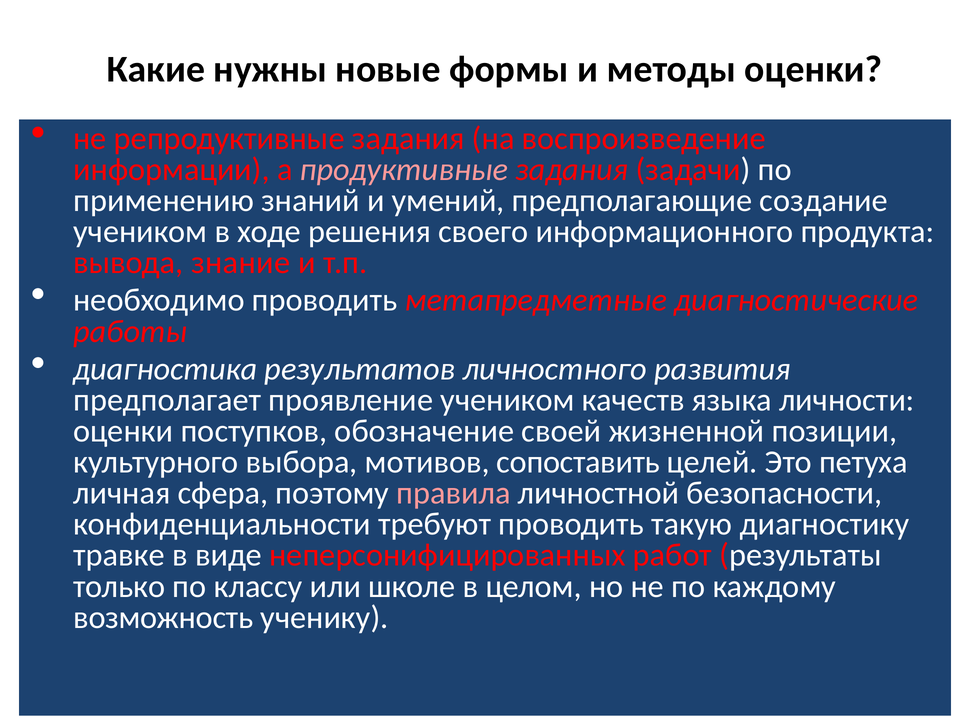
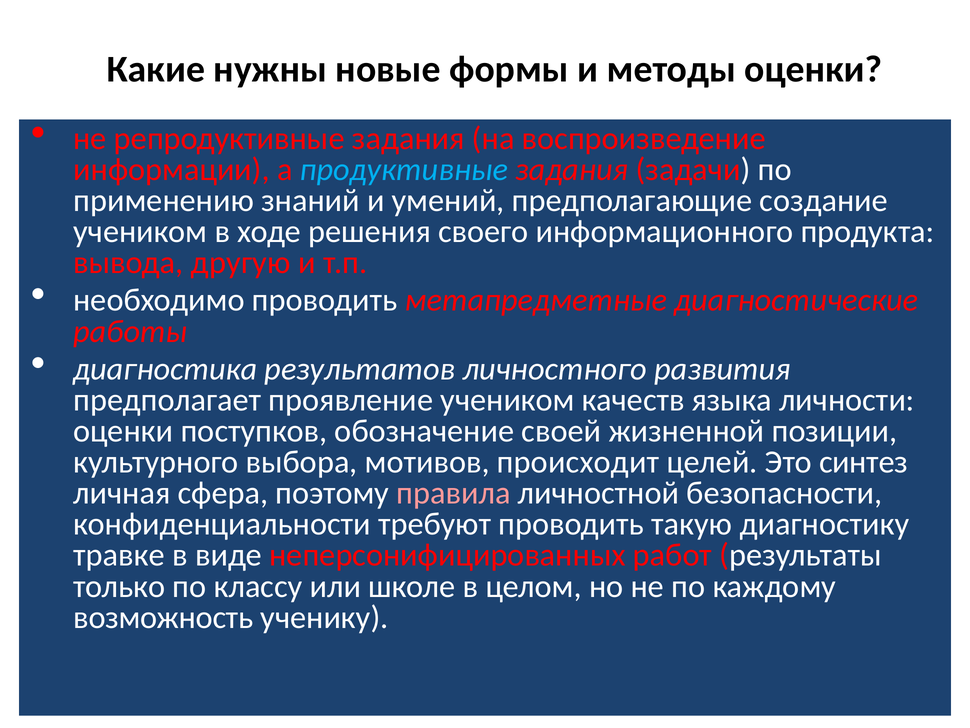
продуктивные colour: pink -> light blue (404, 169)
знание: знание -> другую (241, 263)
сопоставить: сопоставить -> происходит (578, 462)
петуха: петуха -> синтез (864, 462)
